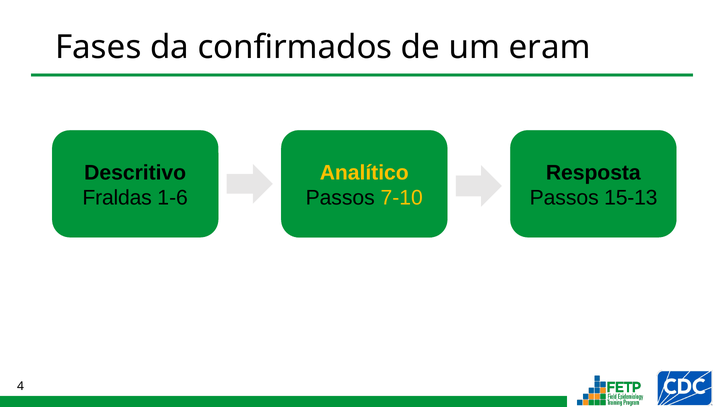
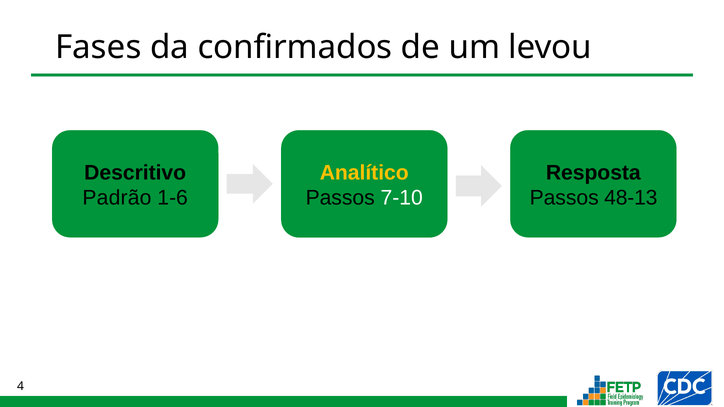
eram: eram -> levou (550, 48)
15-13: 15-13 -> 48-13 (631, 198)
Fraldas: Fraldas -> Padrão (117, 198)
7-10 colour: yellow -> white (402, 198)
